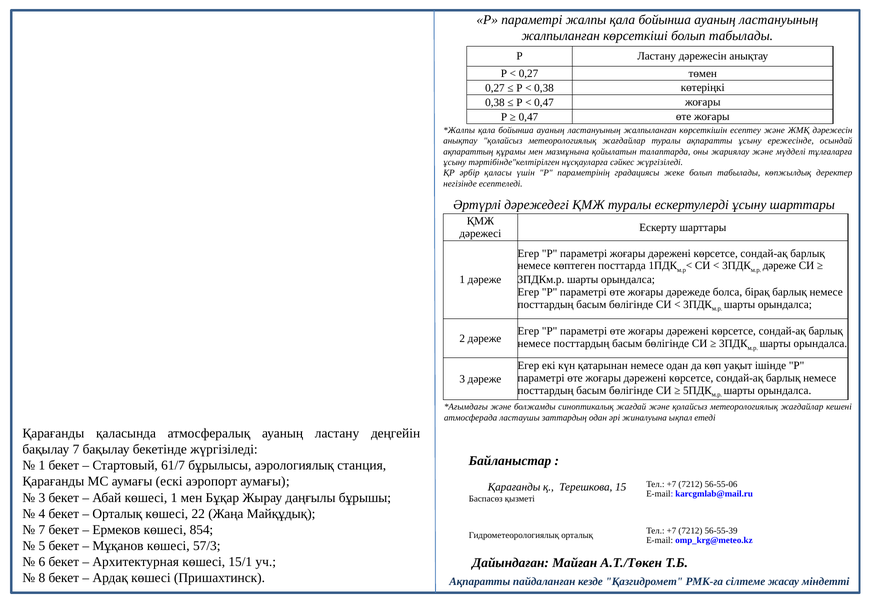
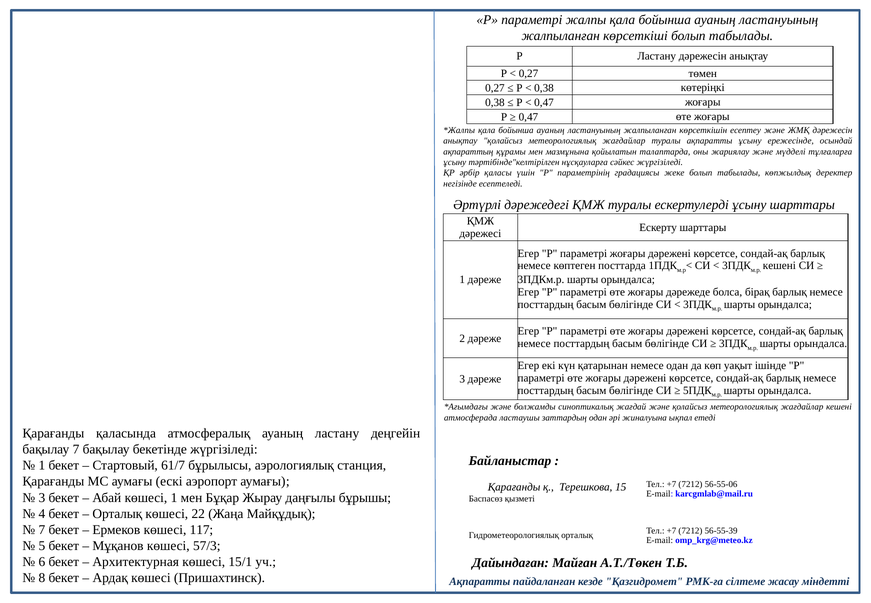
дәреже: дәреже -> кешені (779, 266)
854: 854 -> 117 (201, 530)
